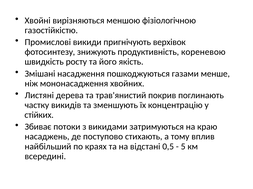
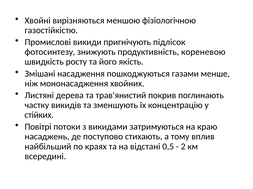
верхівок: верхівок -> підлісок (169, 42)
Збиває: Збиває -> Повітрі (38, 127)
5: 5 -> 2 (183, 147)
